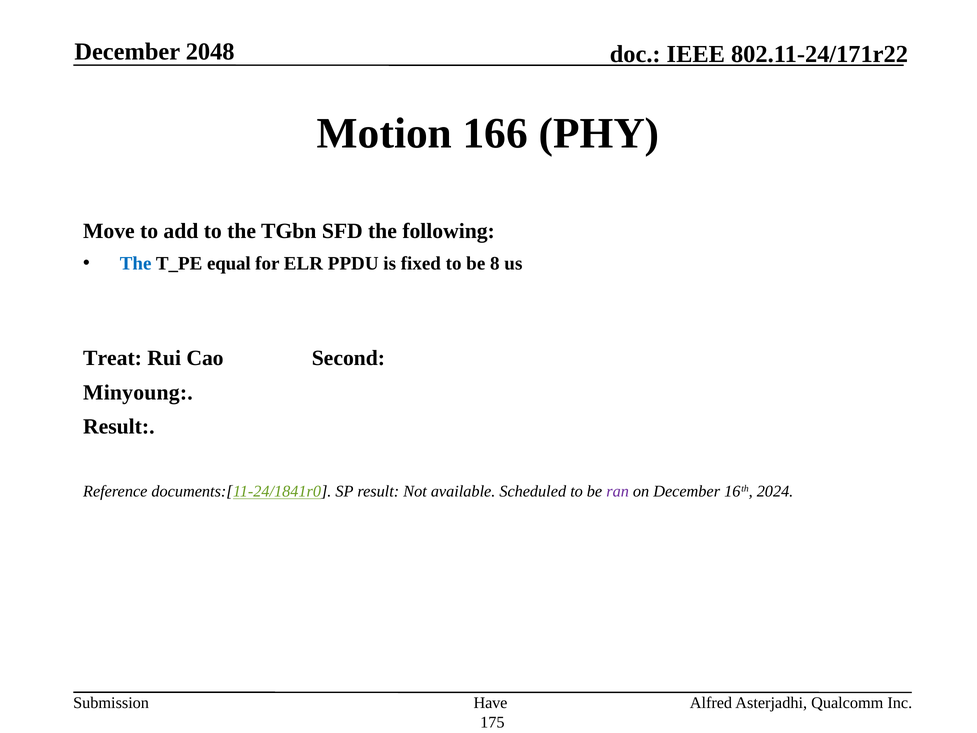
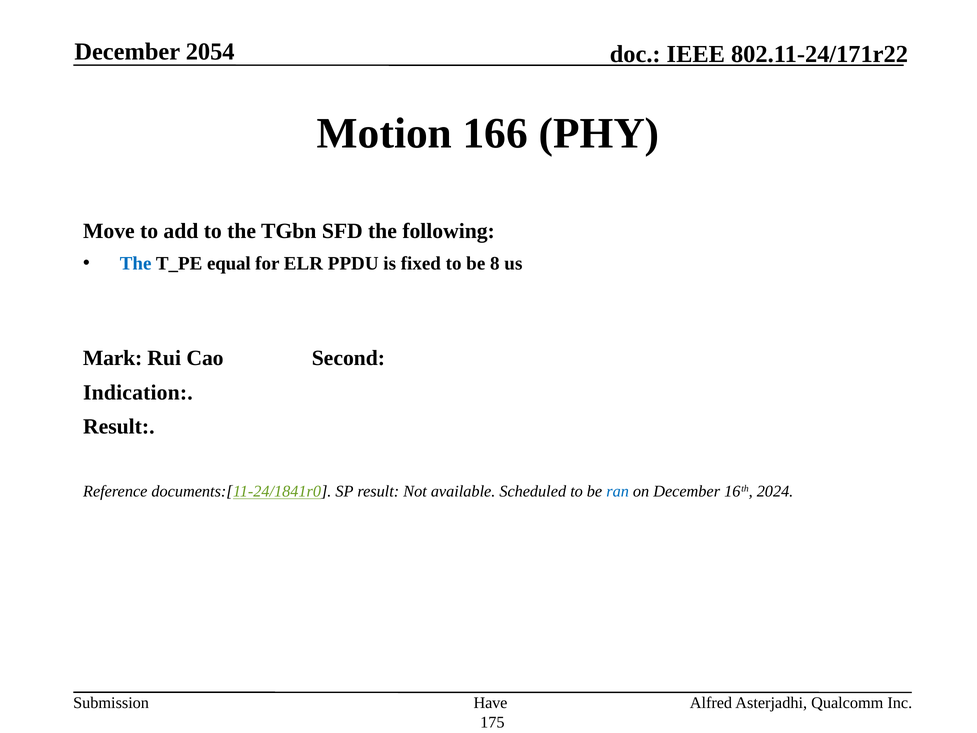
2048: 2048 -> 2054 (210, 52)
Treat: Treat -> Mark (113, 358)
Minyoung: Minyoung -> Indication (138, 392)
ran colour: purple -> blue (618, 491)
